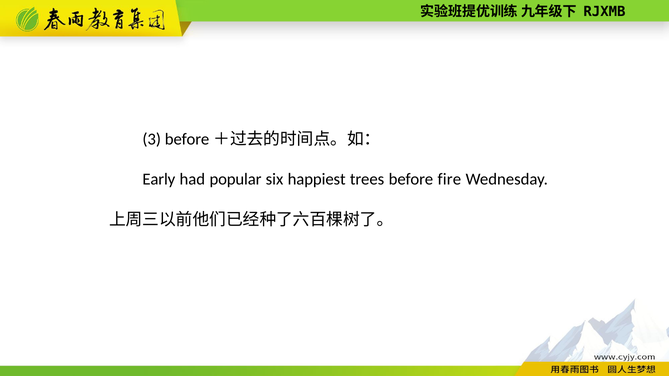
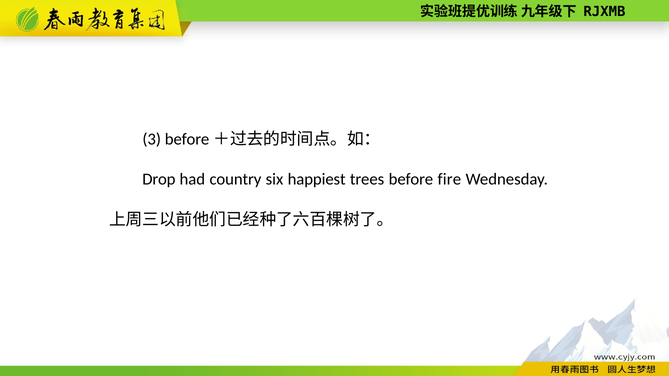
Early: Early -> Drop (159, 180)
popular: popular -> country (235, 180)
